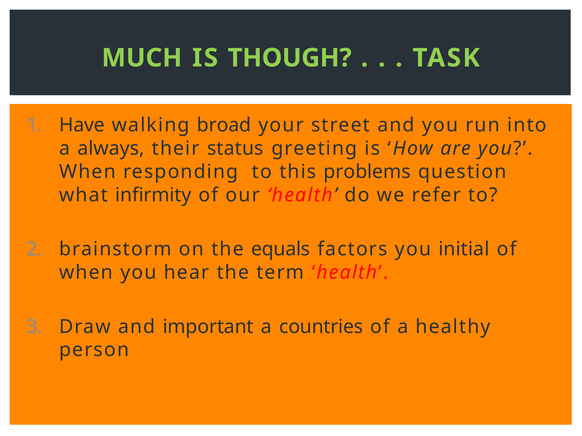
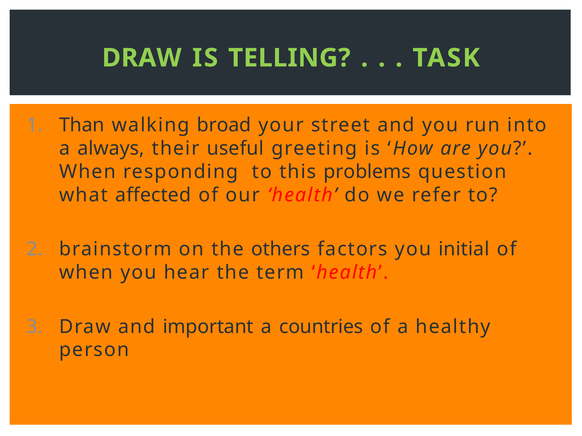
MUCH: MUCH -> DRAW (142, 58)
THOUGH: THOUGH -> TELLING (289, 58)
Have: Have -> Than (82, 125)
status: status -> useful (235, 149)
infirmity: infirmity -> affected (153, 195)
equals: equals -> others (281, 249)
